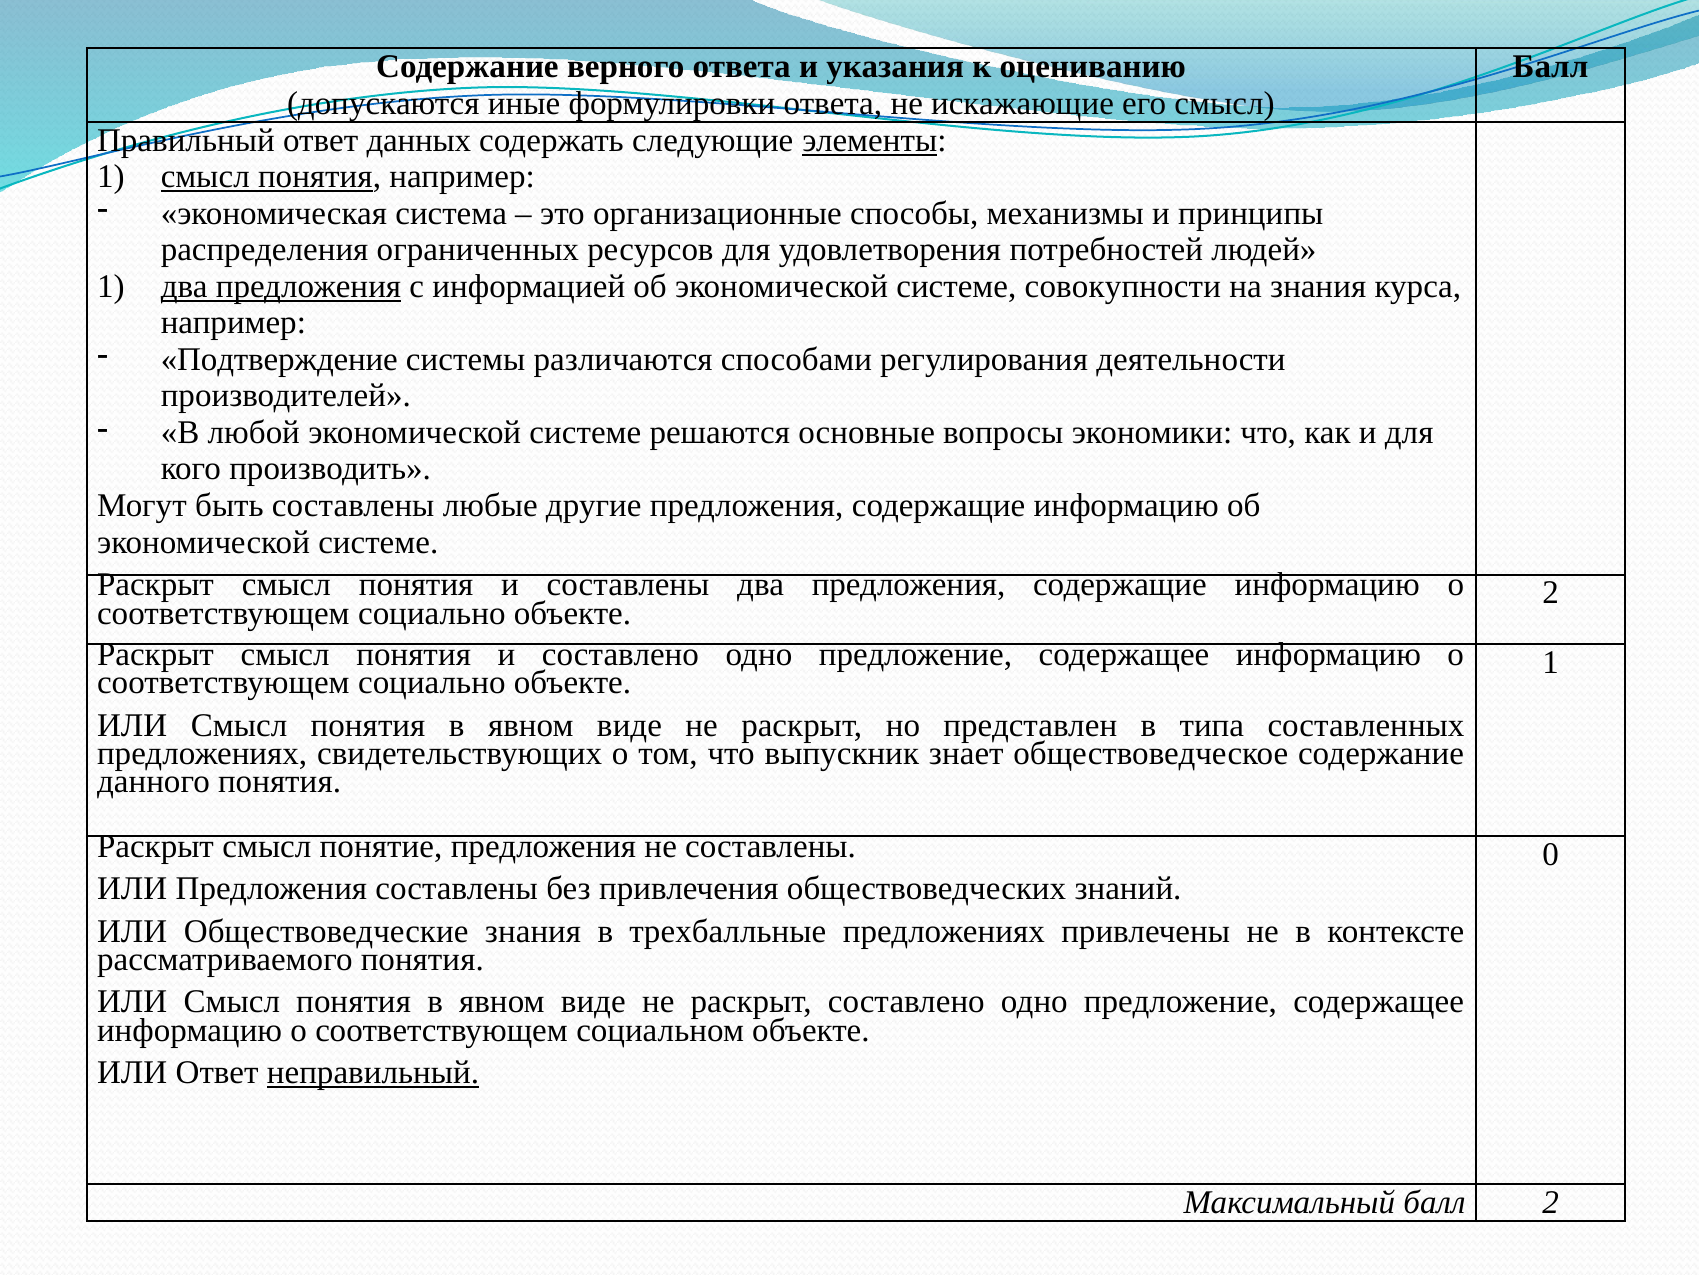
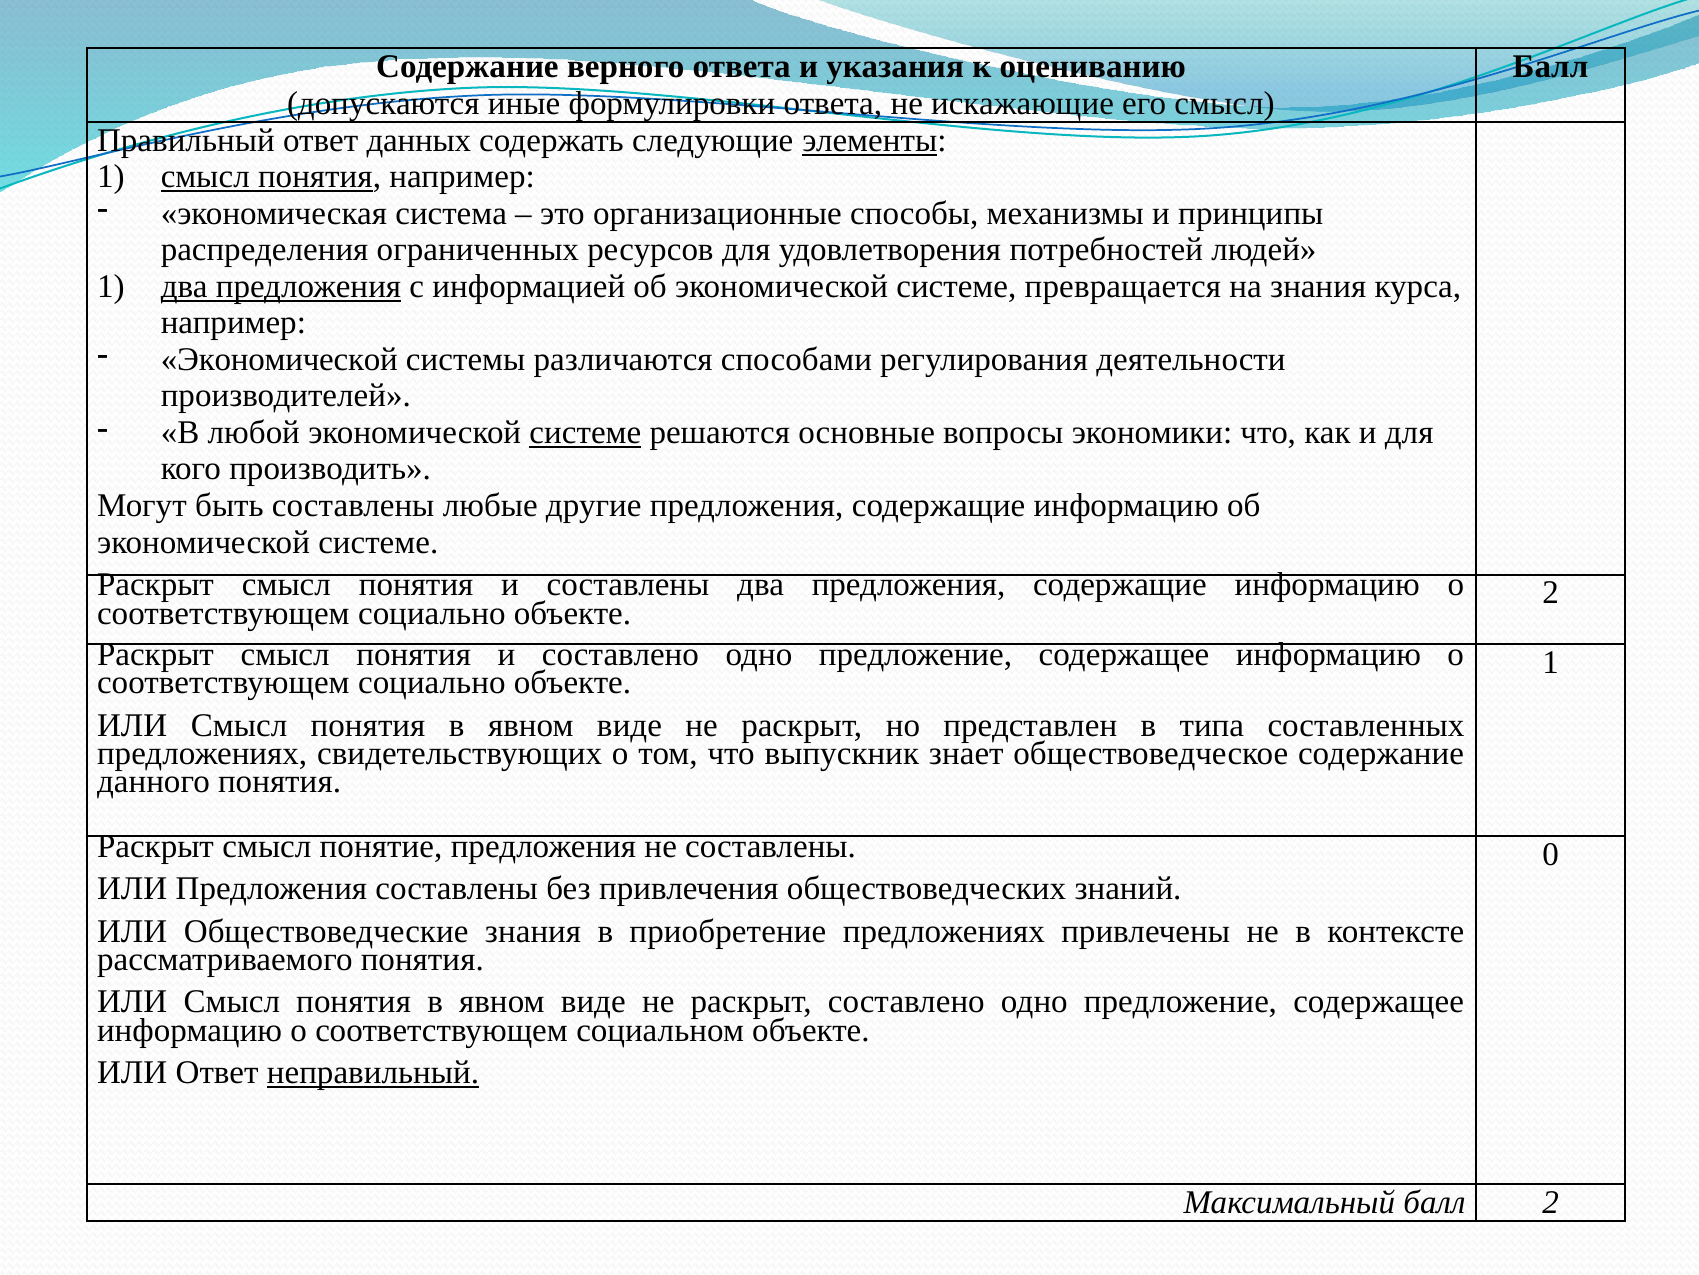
совокупности: совокупности -> превращается (1123, 286)
Подтверждение: Подтверждение -> Экономической (279, 359)
системе underline: none -> present (585, 432)
трехбалльные: трехбалльные -> приобретение (728, 931)
